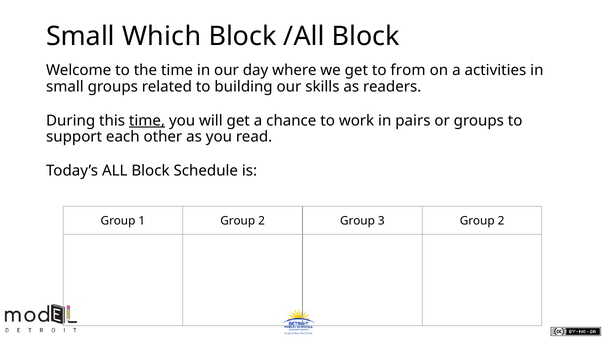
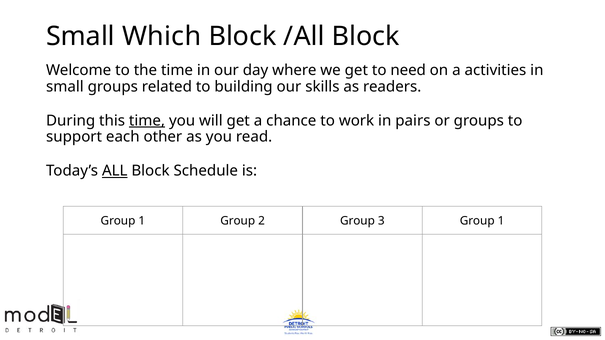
from: from -> need (408, 70)
ALL underline: none -> present (115, 171)
3 Group 2: 2 -> 1 (501, 221)
